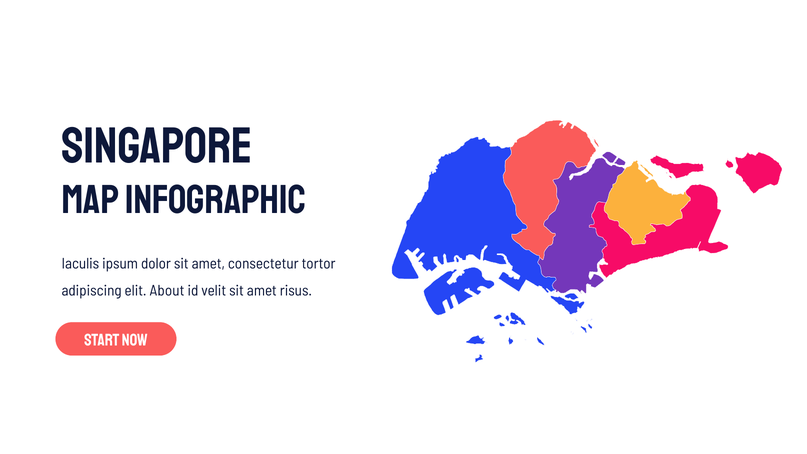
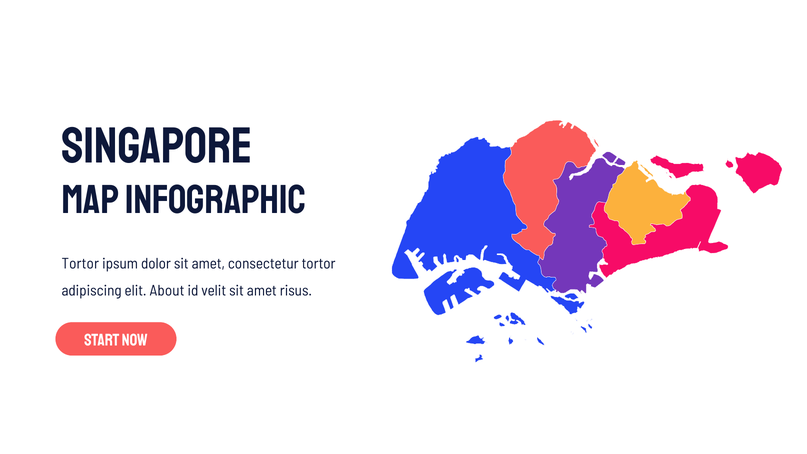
Iaculis: Iaculis -> Tortor (80, 264)
